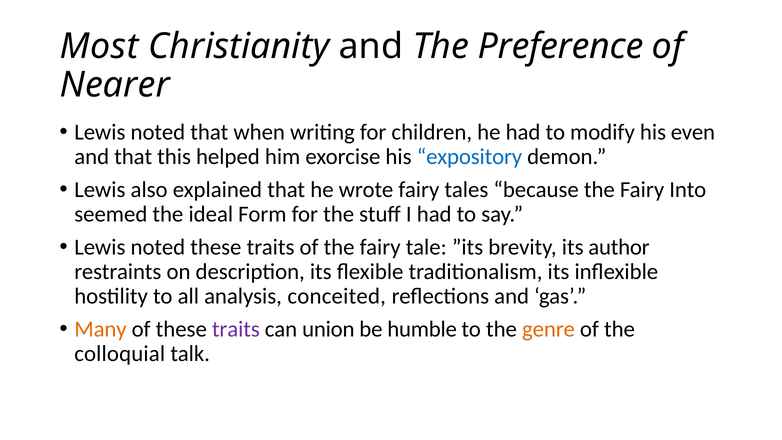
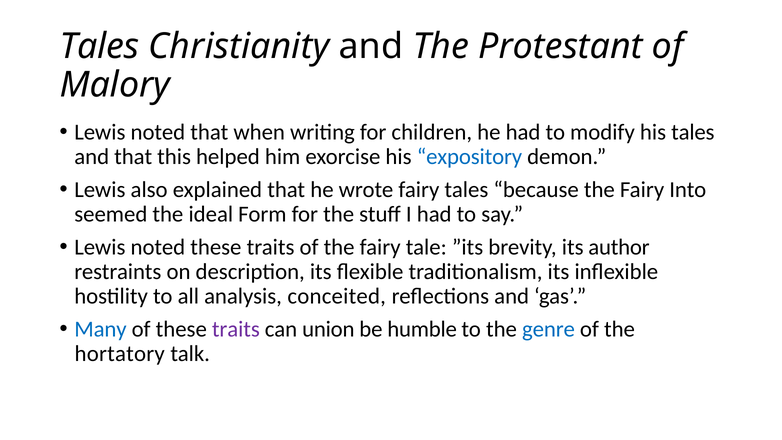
Most: Most -> Tales (99, 46)
Preference: Preference -> Protestant (561, 46)
Nearer: Nearer -> Malory (115, 85)
his even: even -> tales (693, 132)
Many colour: orange -> blue (100, 329)
genre colour: orange -> blue (548, 329)
colloquial: colloquial -> hortatory (120, 354)
